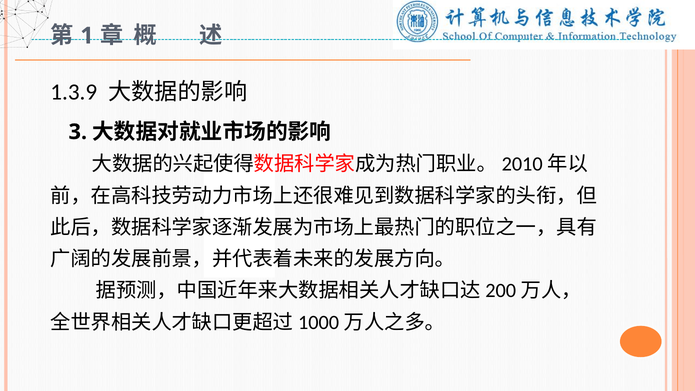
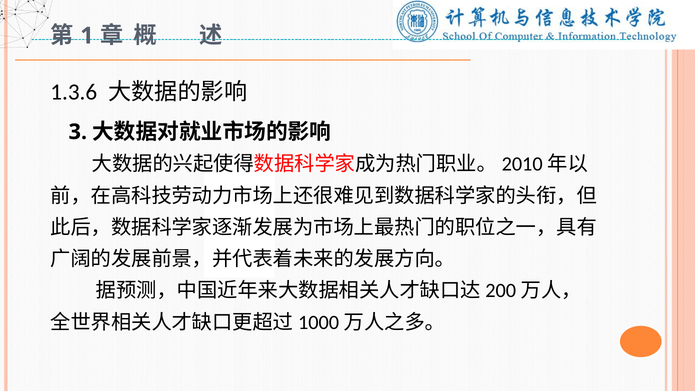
1.3.9: 1.3.9 -> 1.3.6 (74, 92)
